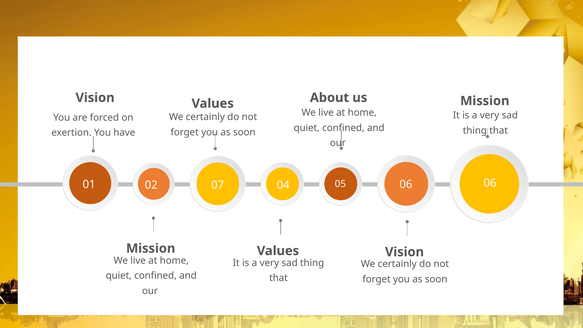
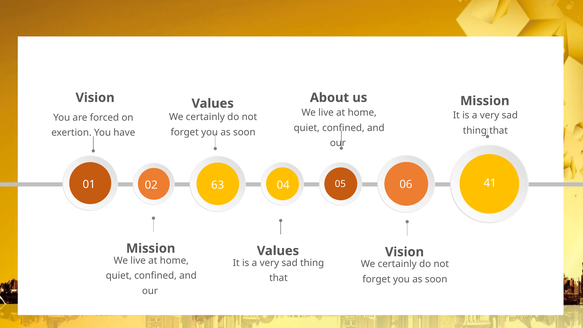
07: 07 -> 63 (218, 185)
06: 06 -> 41 (490, 183)
